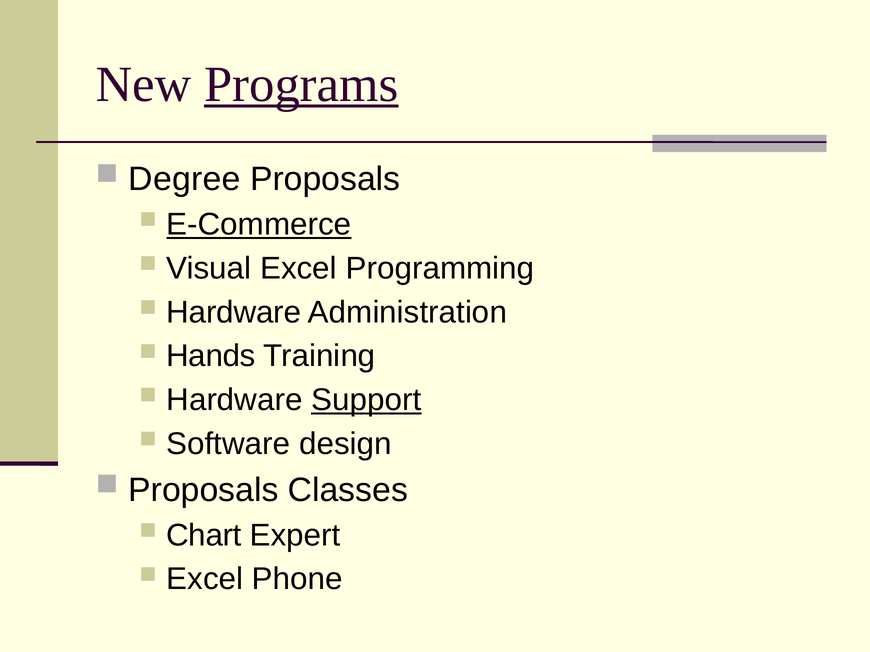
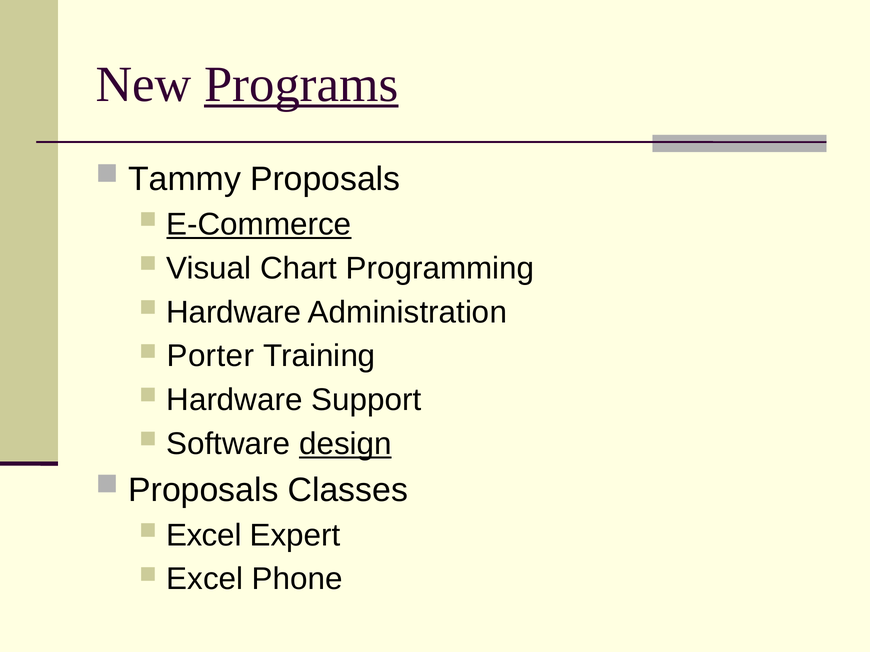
Degree: Degree -> Tammy (185, 179)
Visual Excel: Excel -> Chart (299, 268)
Hands: Hands -> Porter (210, 356)
Support underline: present -> none (366, 400)
design underline: none -> present (345, 444)
Chart: Chart -> Excel (204, 536)
